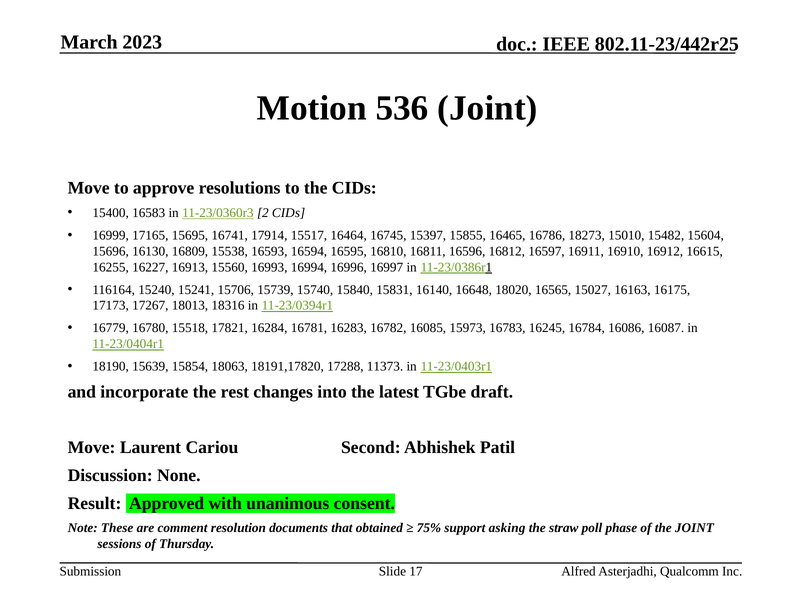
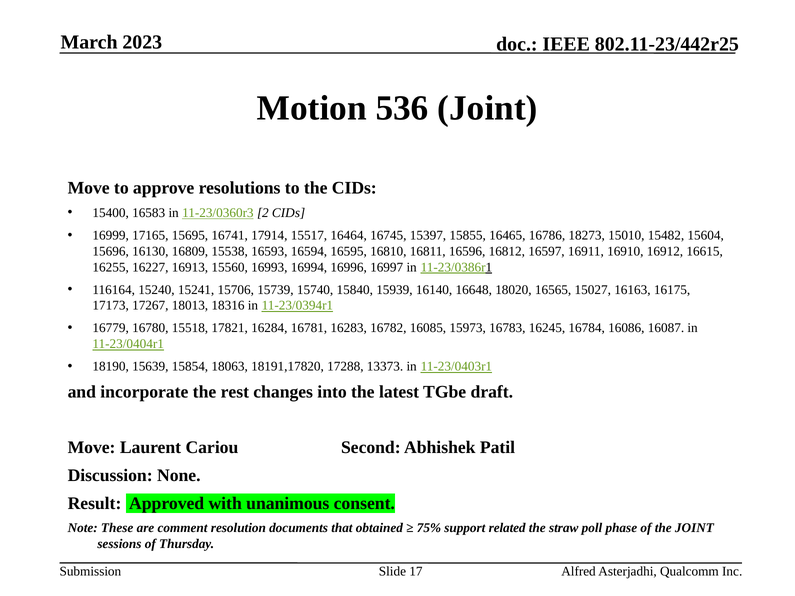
15831: 15831 -> 15939 (394, 290)
11373: 11373 -> 13373 (385, 367)
asking: asking -> related (507, 528)
